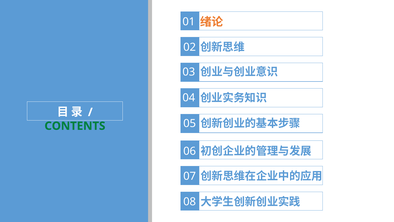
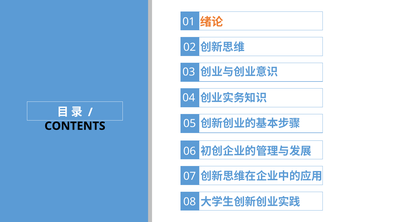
CONTENTS colour: green -> black (75, 126)
